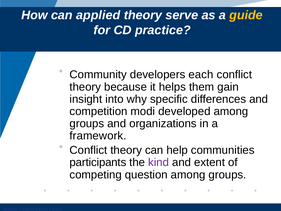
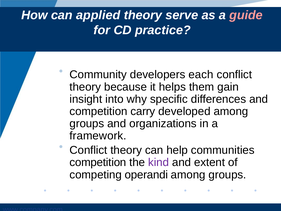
guide colour: yellow -> pink (246, 15)
modi: modi -> carry (143, 111)
participants: participants -> competition (98, 162)
question: question -> operandi (146, 174)
